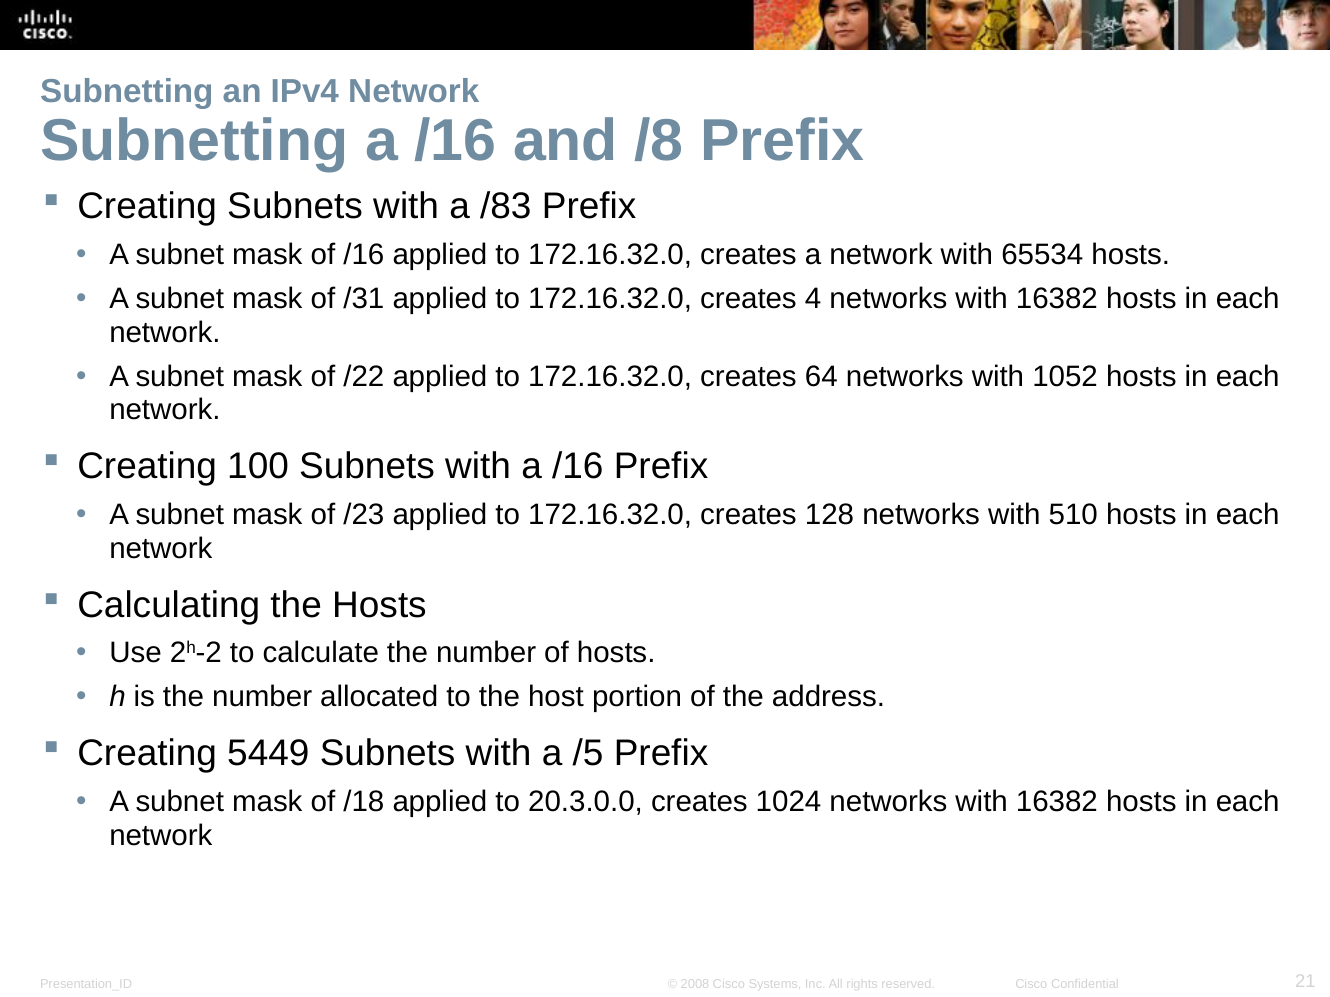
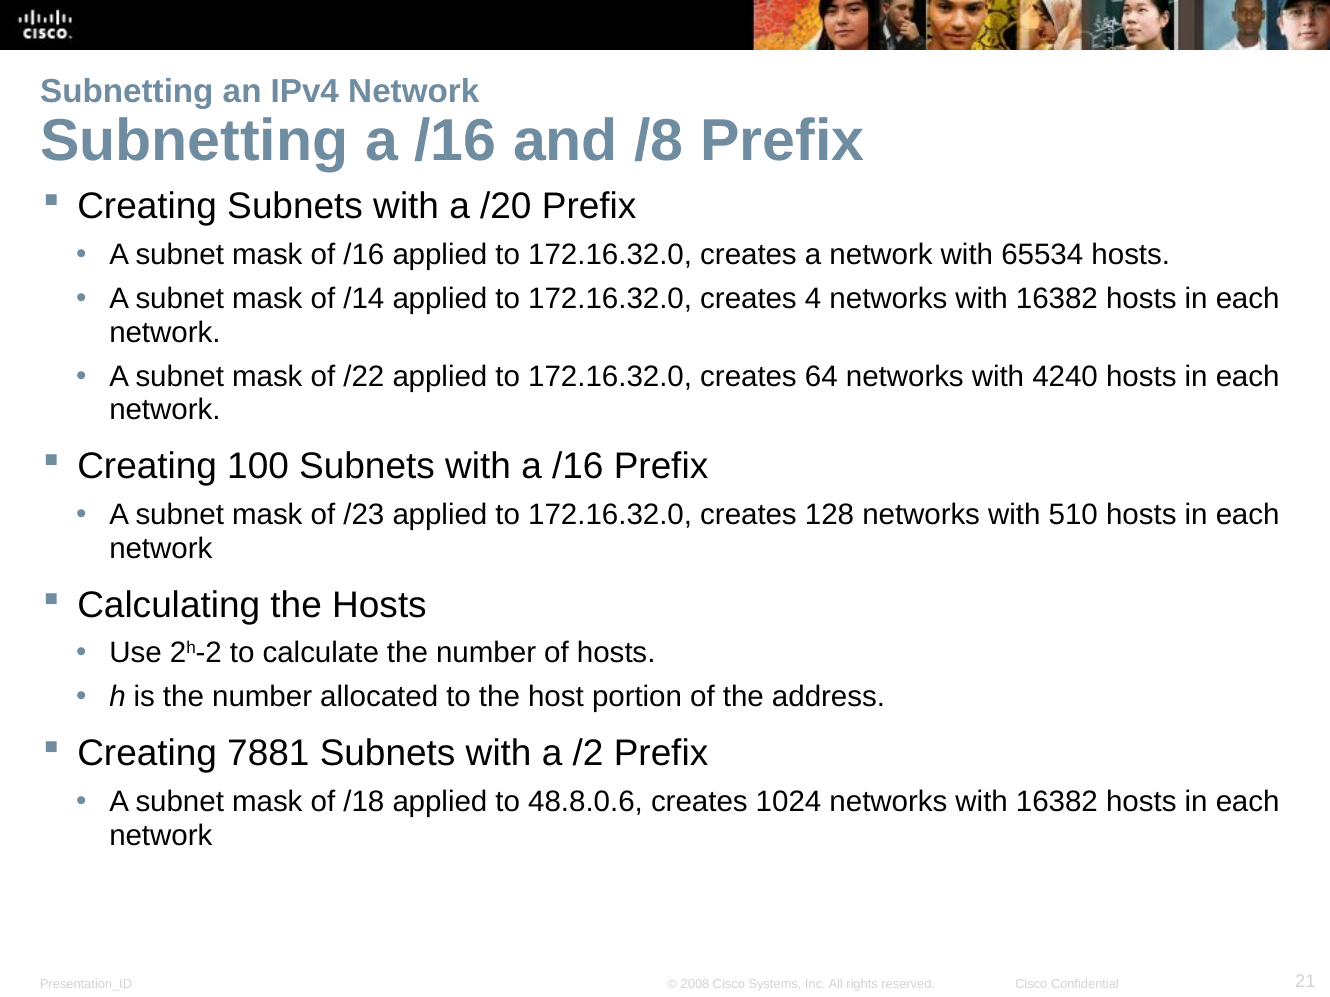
/83: /83 -> /20 (506, 207)
/31: /31 -> /14 (364, 299)
1052: 1052 -> 4240 (1065, 377)
5449: 5449 -> 7881 (268, 754)
/5: /5 -> /2 (588, 754)
20.3.0.0: 20.3.0.0 -> 48.8.0.6 (586, 802)
